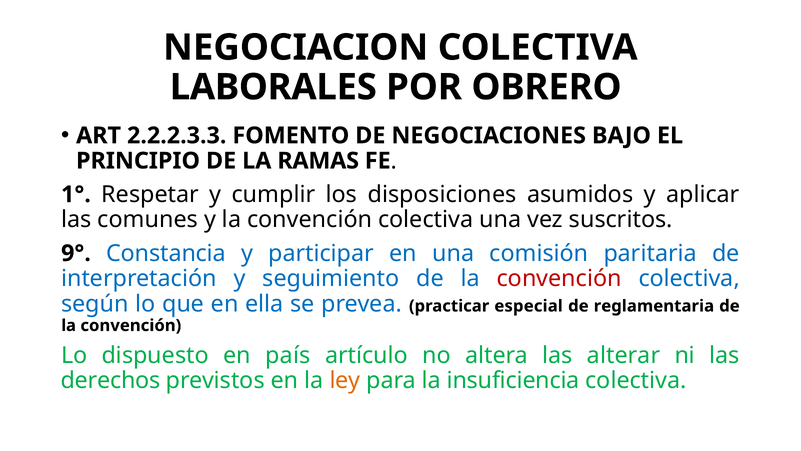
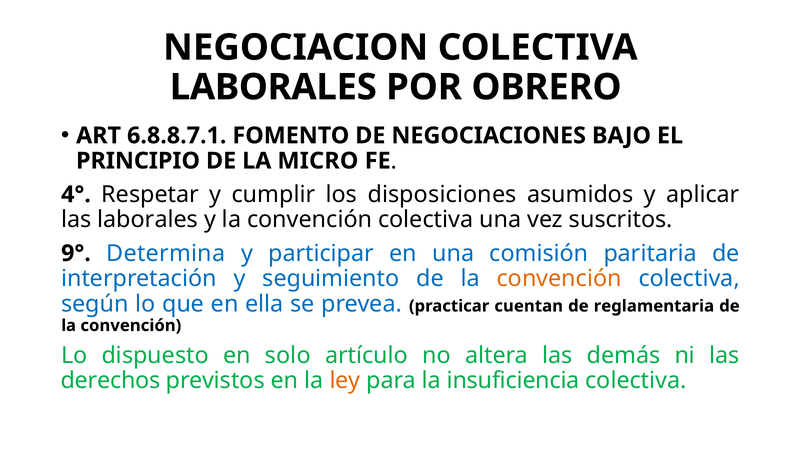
2.2.2.3.3: 2.2.2.3.3 -> 6.8.8.7.1 (177, 135)
RAMAS: RAMAS -> MICRO (318, 161)
1°: 1° -> 4° (76, 194)
las comunes: comunes -> laborales (148, 219)
Constancia: Constancia -> Determina (166, 253)
convención colour: red -> orange (559, 278)
especial: especial -> cuentan (529, 306)
país: país -> solo (288, 355)
alterar: alterar -> demás (624, 355)
